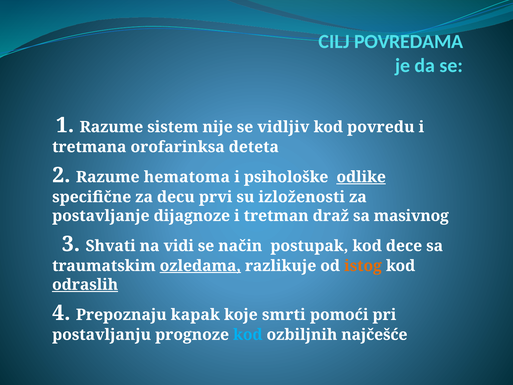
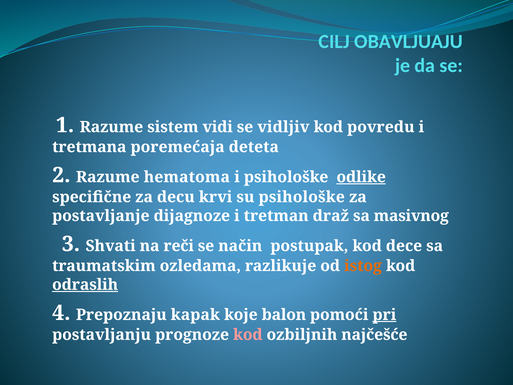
POVREDAMA: POVREDAMA -> OBAVLJUAJU (409, 42)
nije: nije -> vidi (218, 127)
orofarinksa: orofarinksa -> poremećaja (178, 147)
prvi: prvi -> krvi (216, 197)
su izloženosti: izloženosti -> psihološke (302, 197)
vidi: vidi -> reči (179, 246)
ozledama underline: present -> none (200, 266)
smrti: smrti -> balon (284, 315)
pri underline: none -> present (384, 315)
kod colour: light blue -> pink (248, 335)
